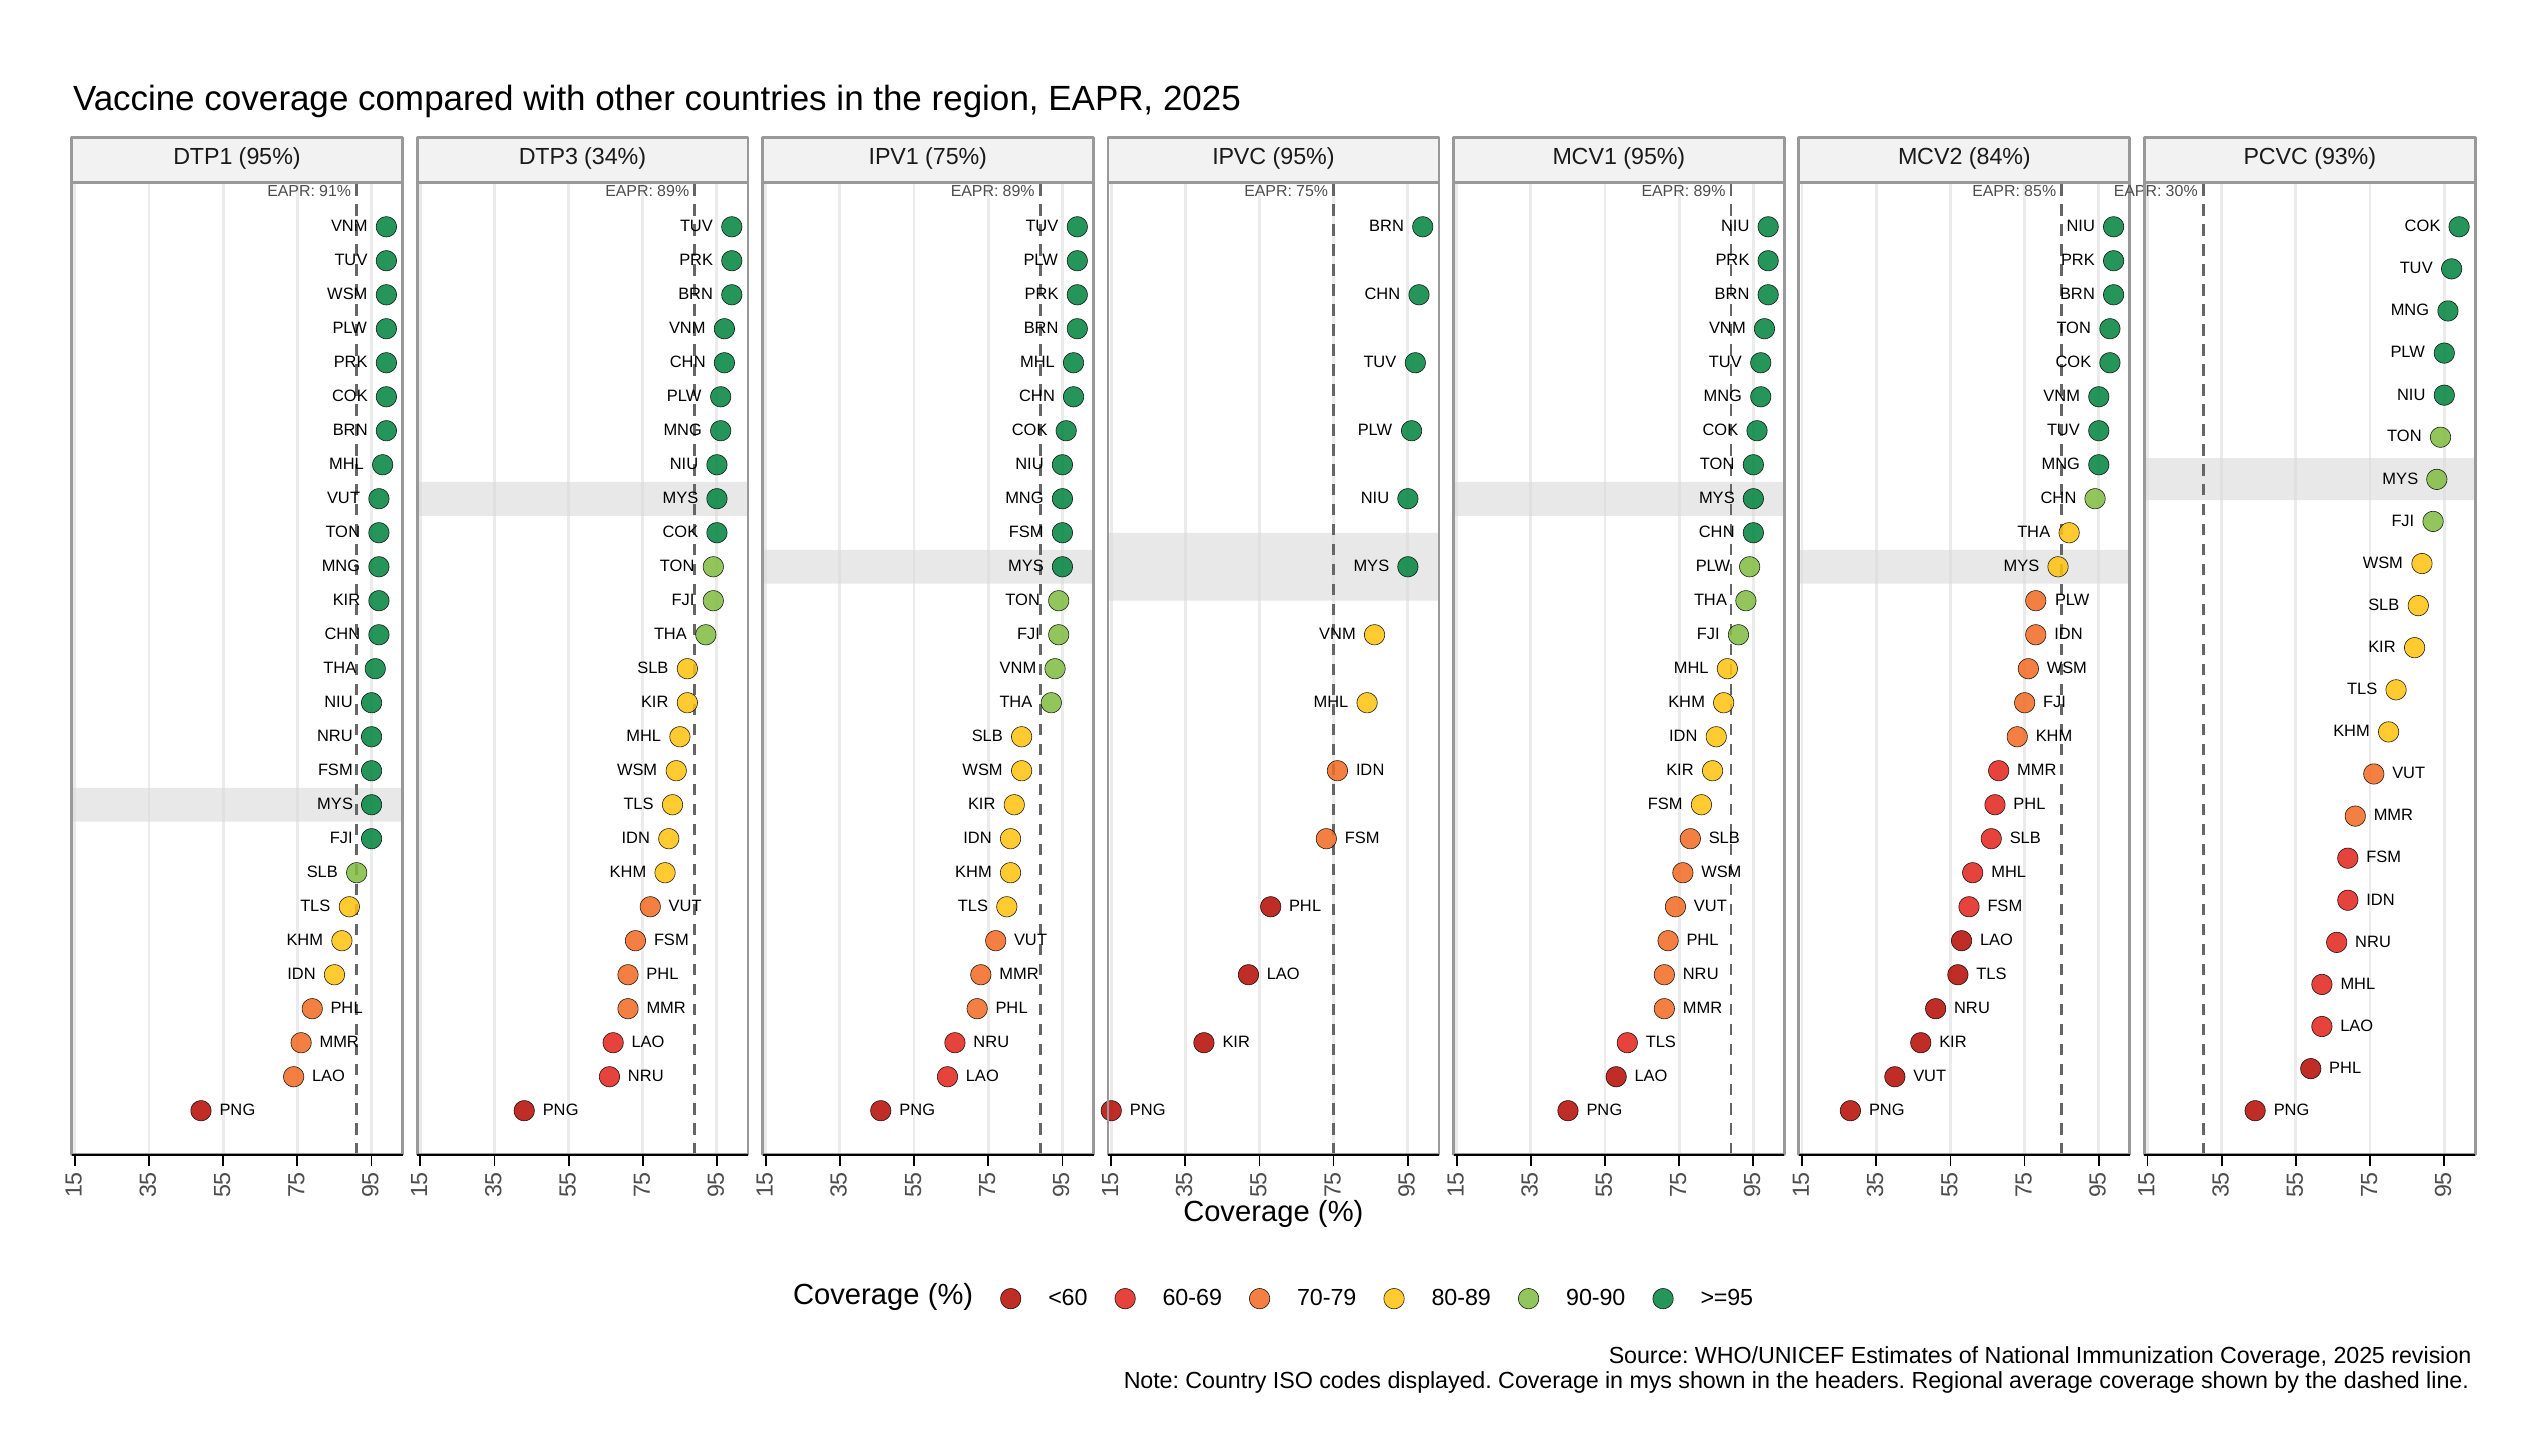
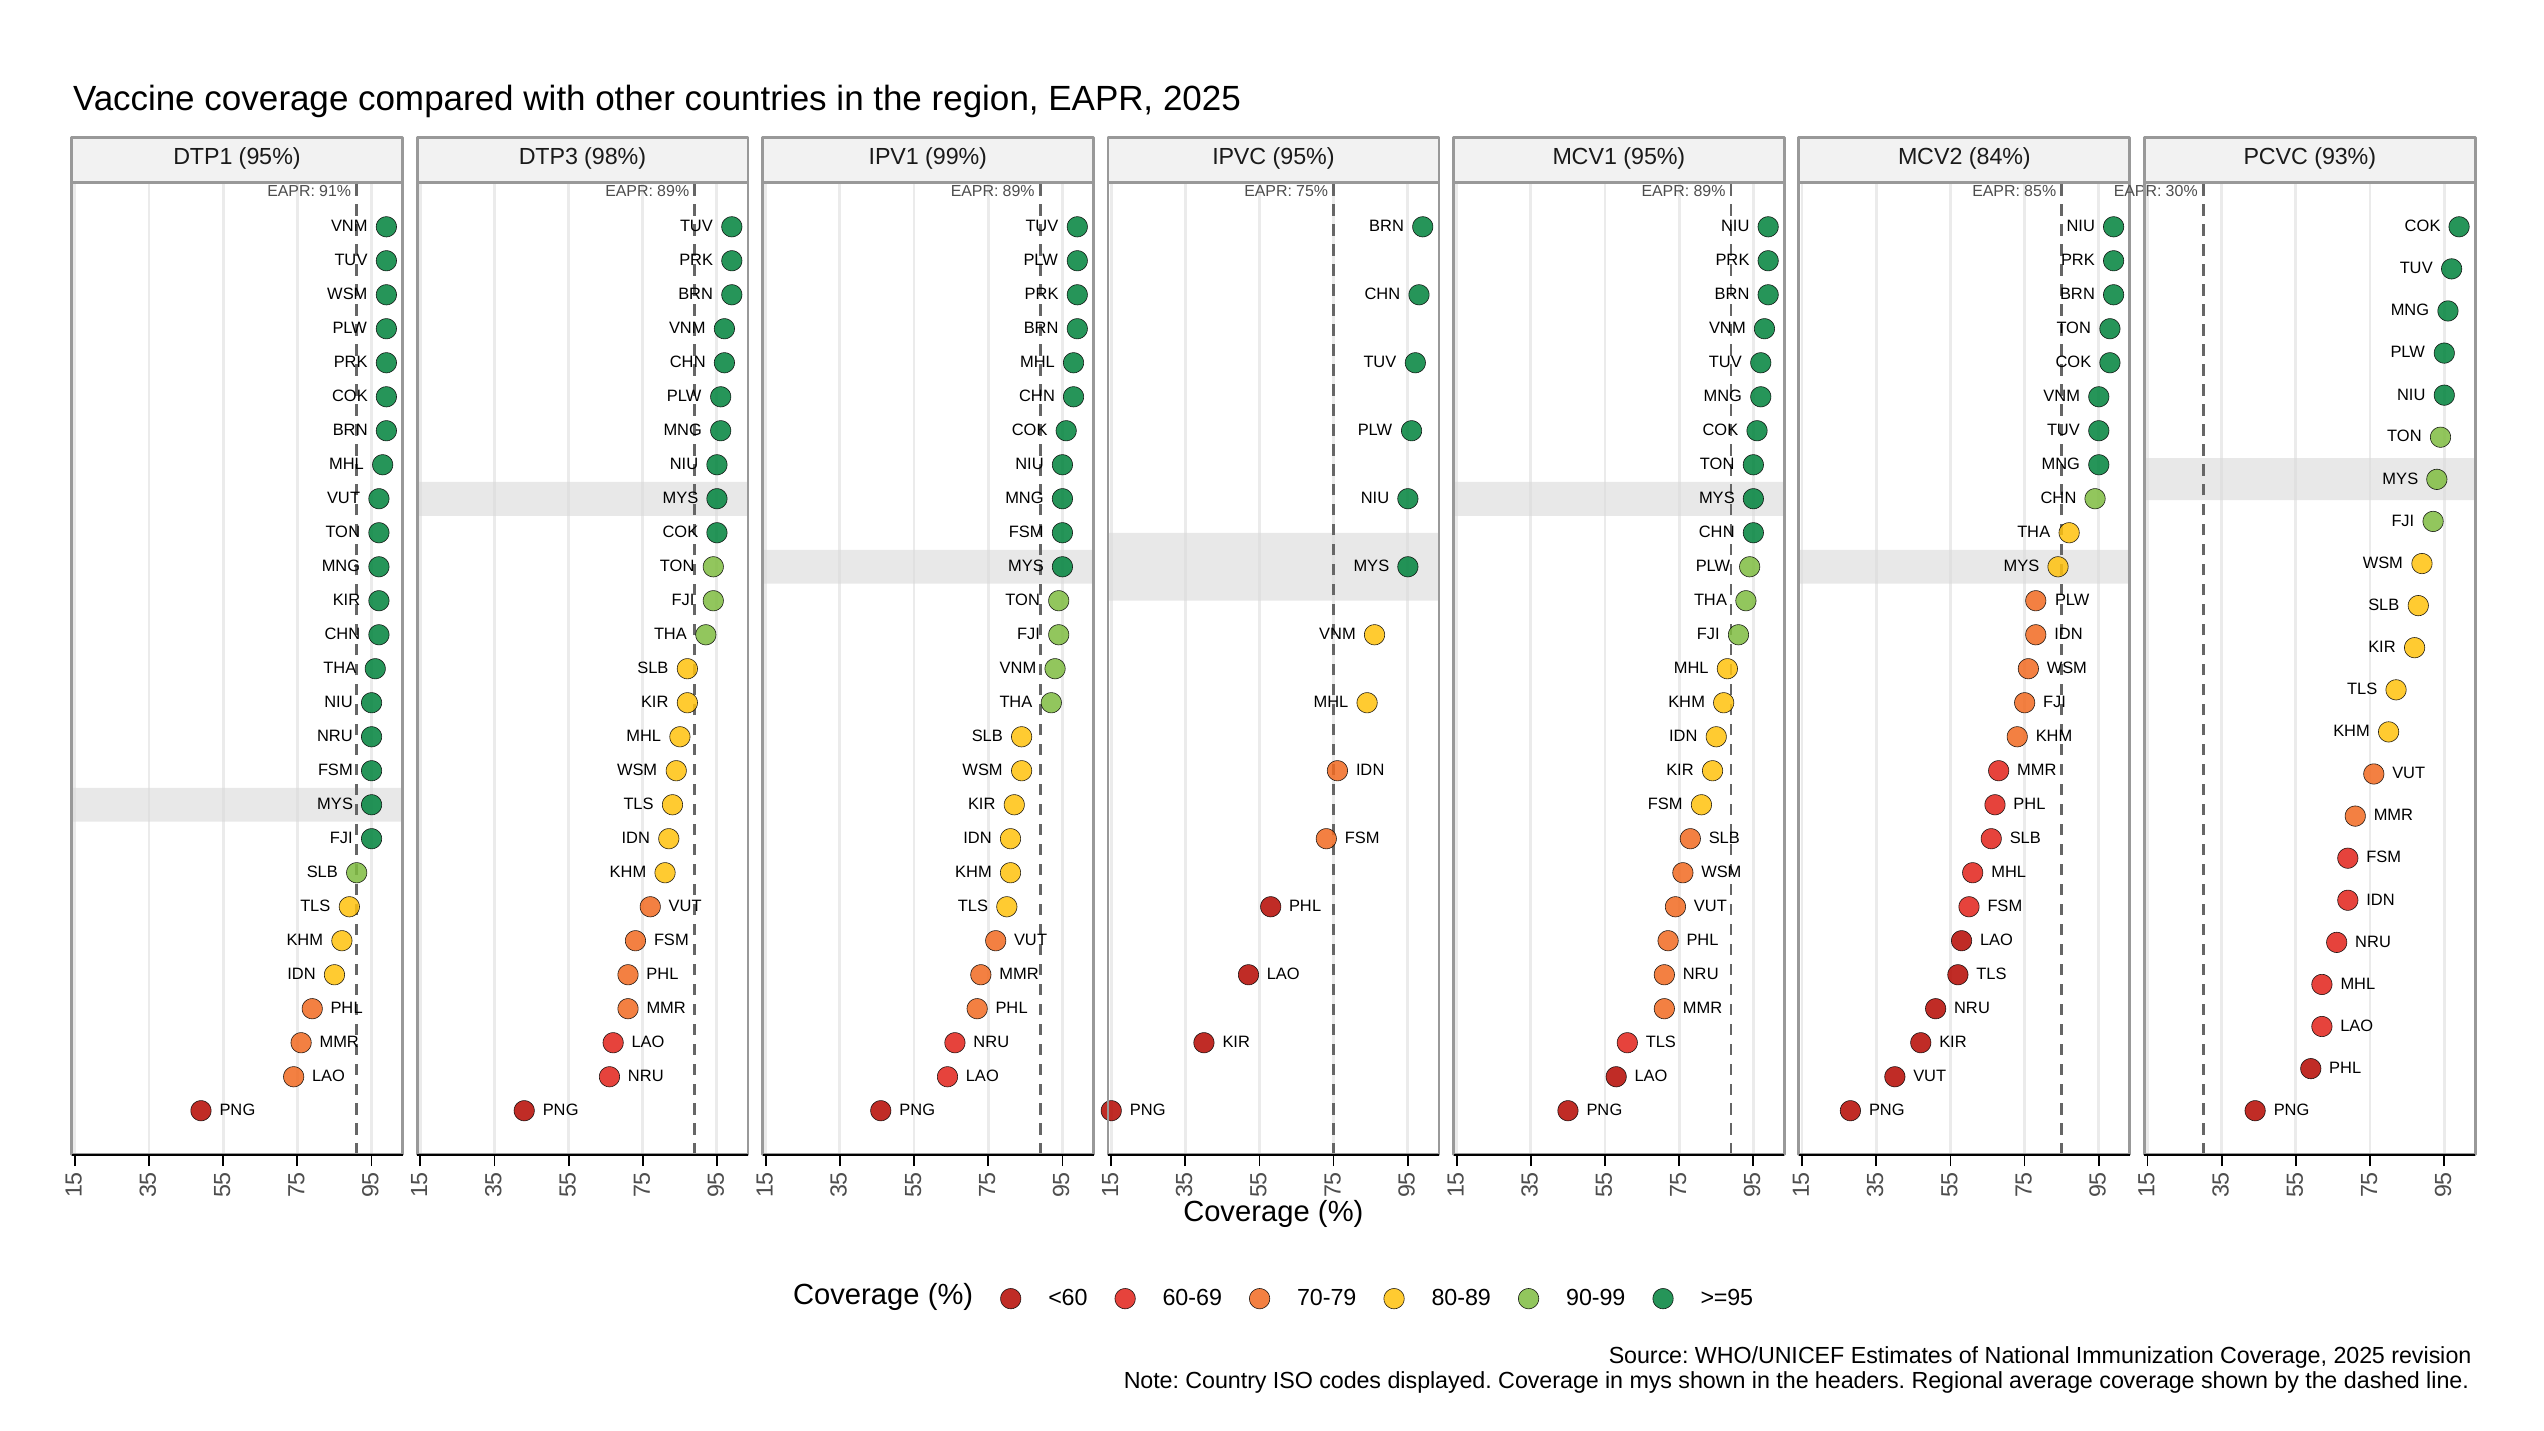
34%: 34% -> 98% (615, 157)
IPV1 75%: 75% -> 99% (956, 157)
90-90: 90-90 -> 90-99 (1596, 1298)
